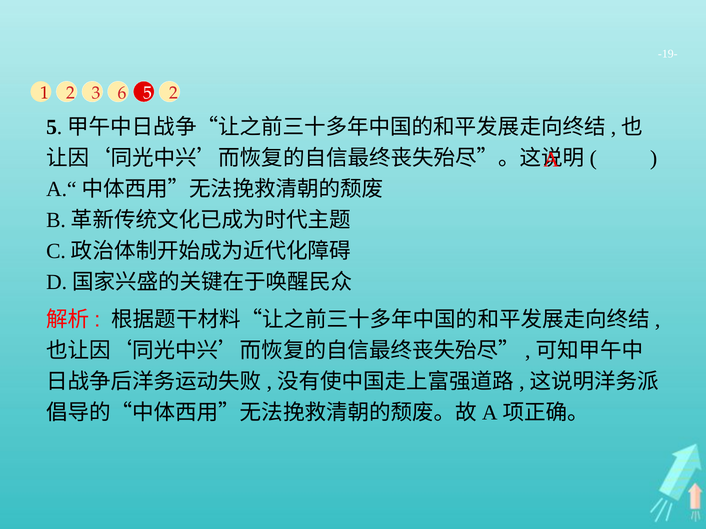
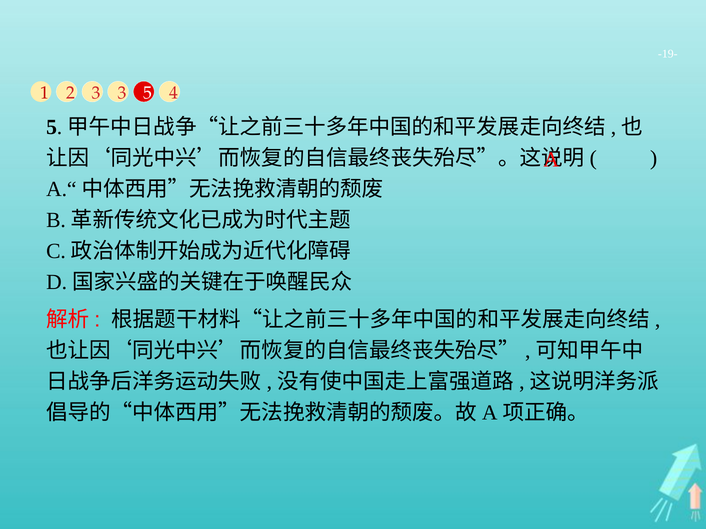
3 6: 6 -> 3 (122, 93)
5 2: 2 -> 4 (173, 93)
